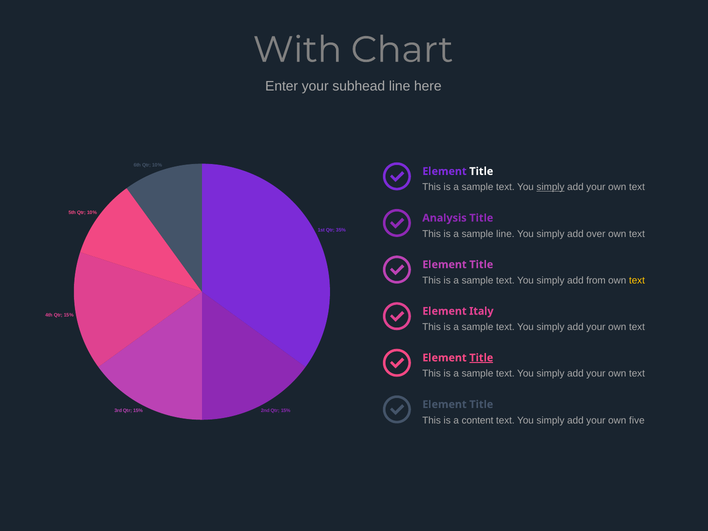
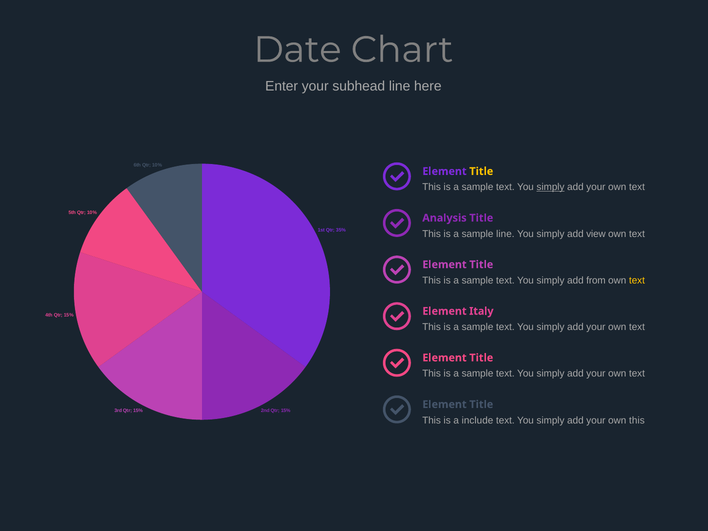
With: With -> Date (297, 50)
Title colour: white -> yellow (481, 171)
over: over -> view (596, 234)
Title underline: present -> none (481, 358)
content: content -> include (477, 420)
own five: five -> this (637, 420)
